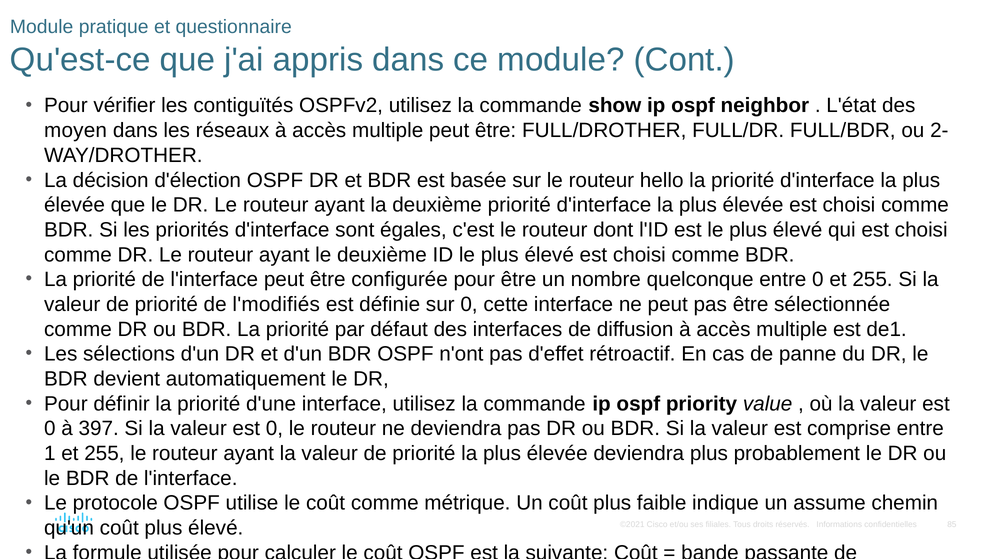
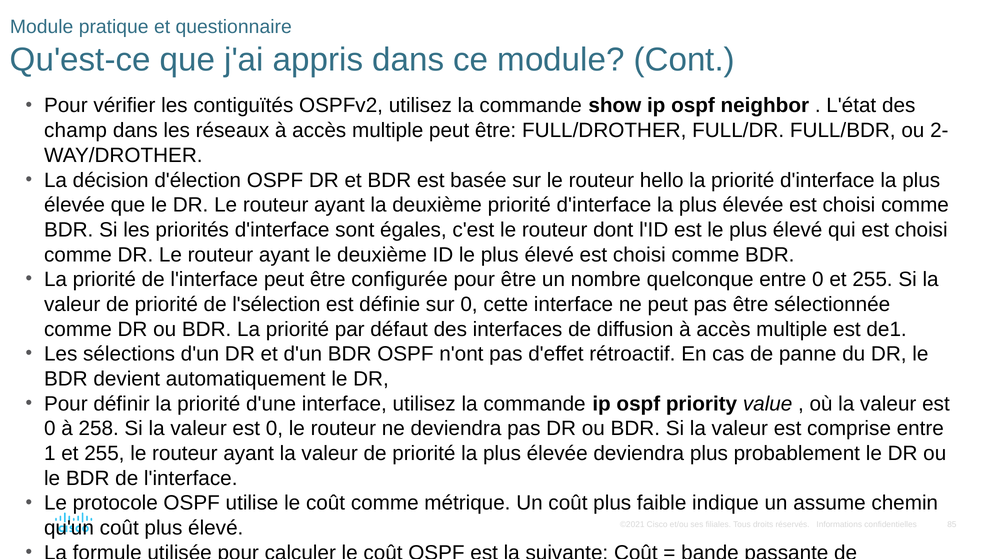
moyen: moyen -> champ (76, 131)
l'modifiés: l'modifiés -> l'sélection (276, 304)
397: 397 -> 258 (99, 429)
